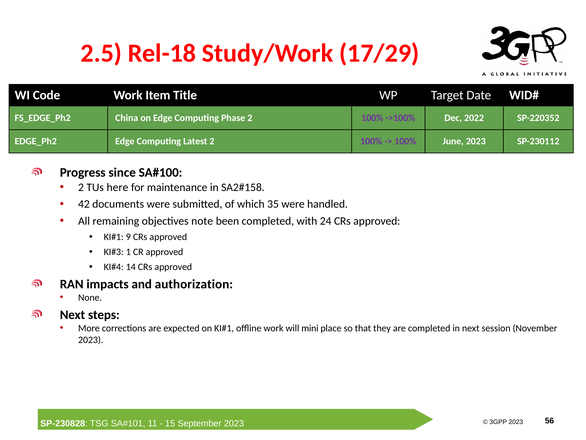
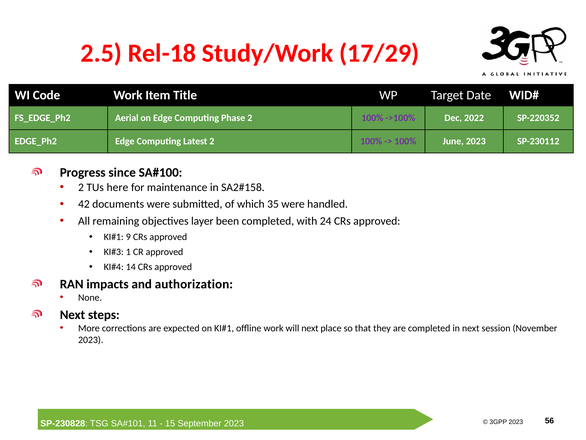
China: China -> Aerial (127, 118)
note: note -> layer (202, 221)
will mini: mini -> next (310, 328)
